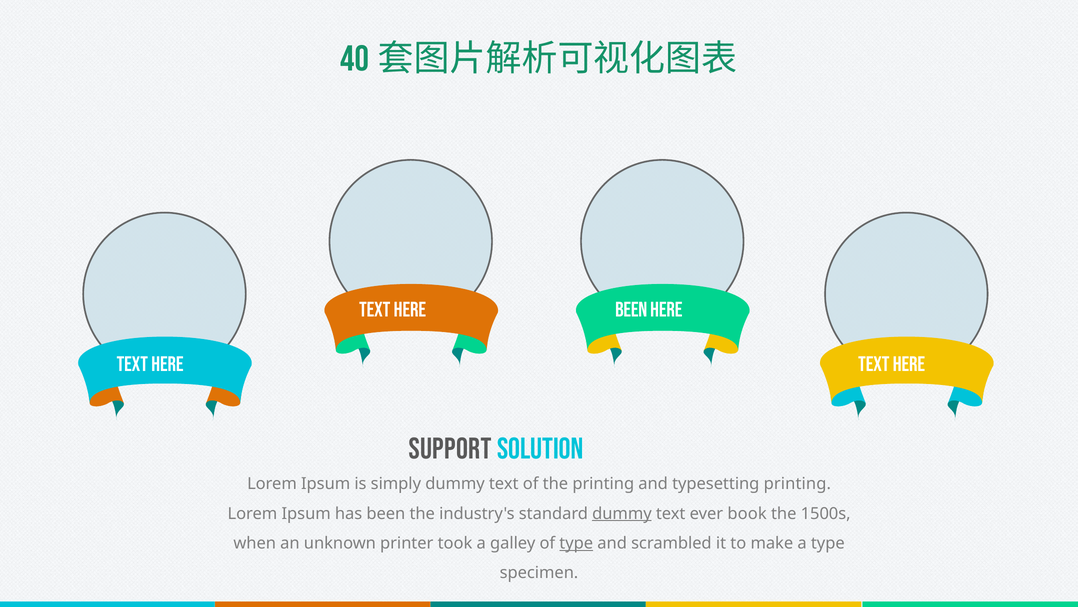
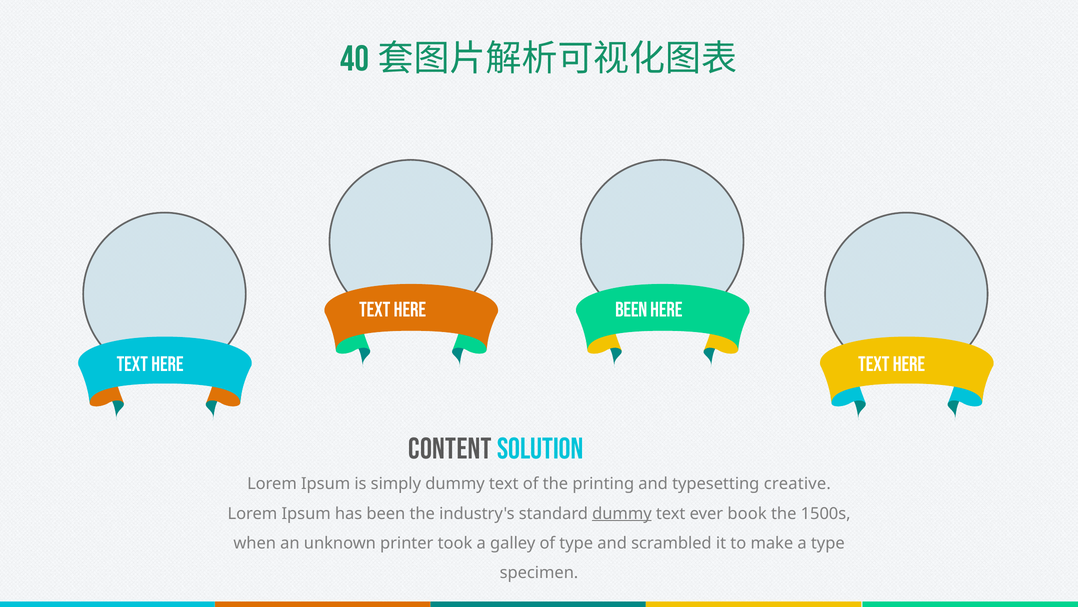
SUPPORT: SUPPORT -> CONTENT (450, 448)
typesetting printing: printing -> creative (797, 483)
type underline: present -> none (576, 543)
